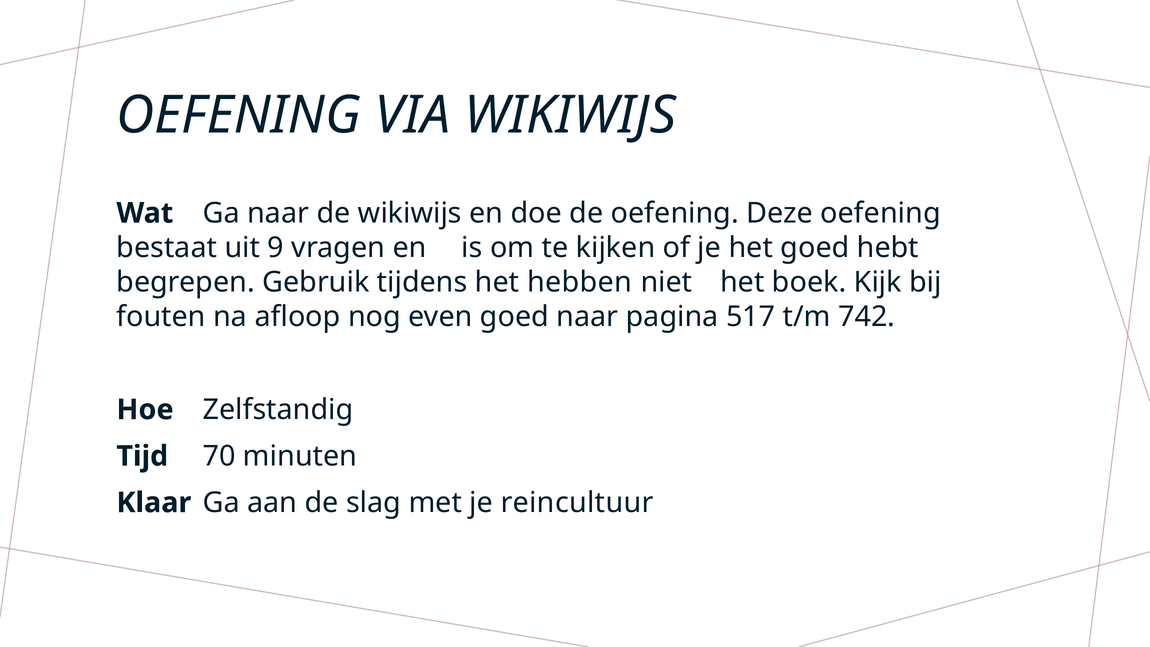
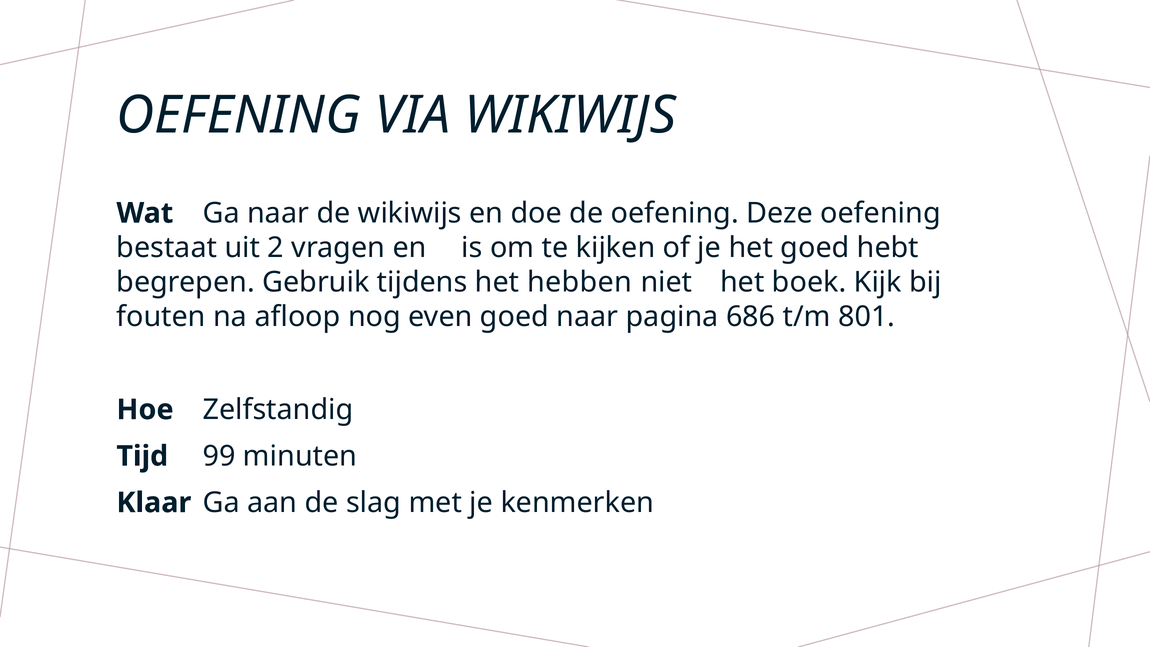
9: 9 -> 2 (276, 248)
517: 517 -> 686 (751, 317)
742: 742 -> 801 (867, 317)
70: 70 -> 99 (219, 456)
reincultuur: reincultuur -> kenmerken (577, 503)
